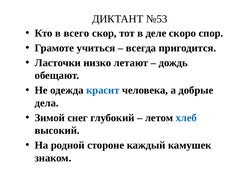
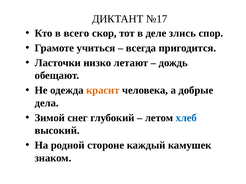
№53: №53 -> №17 (157, 19)
скоро: скоро -> злись (182, 33)
красит colour: blue -> orange (103, 91)
